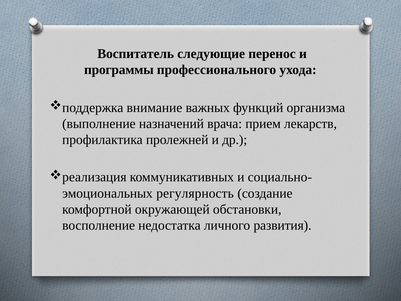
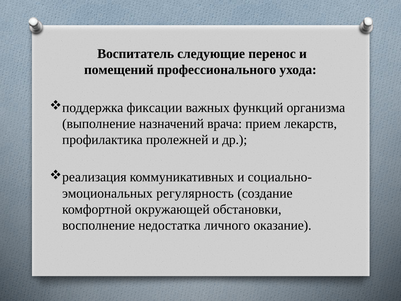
программы: программы -> помещений (119, 70)
внимание: внимание -> фиксации (154, 108)
развития: развития -> оказание (282, 225)
